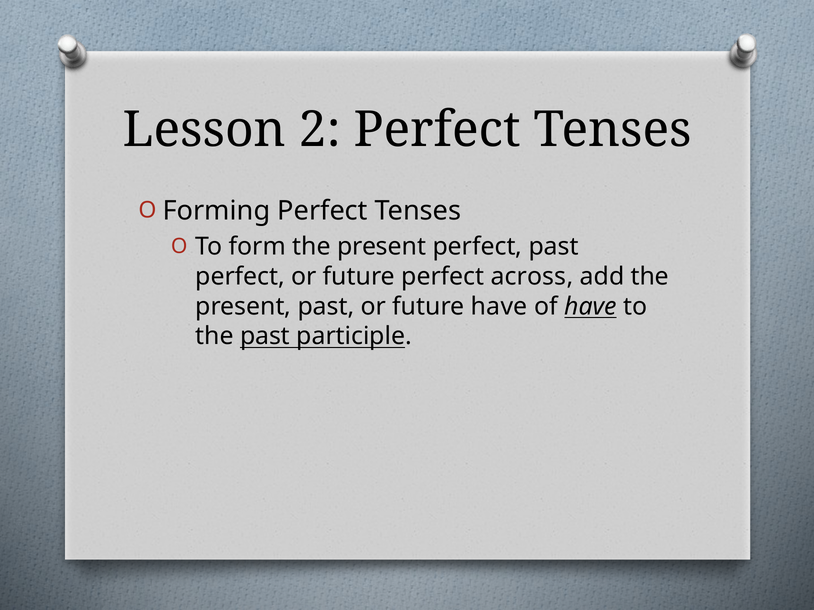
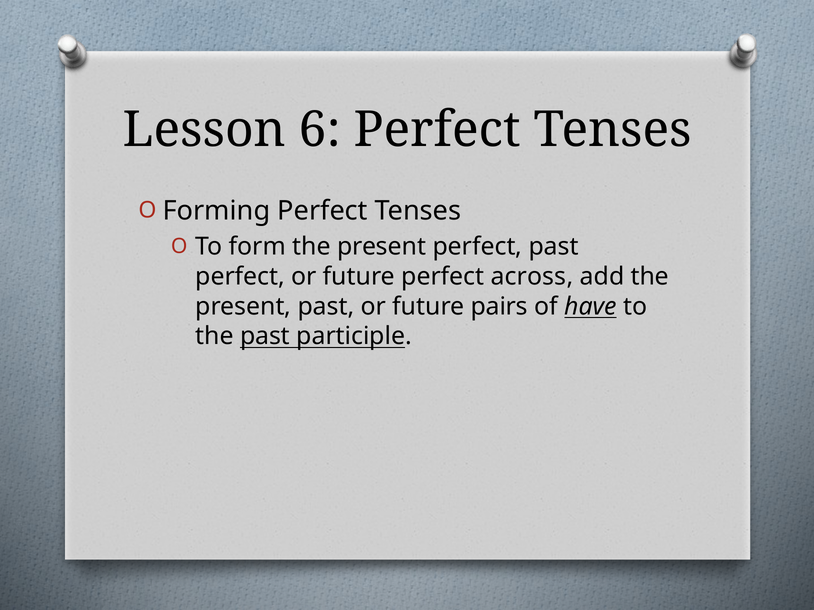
2: 2 -> 6 (320, 130)
future have: have -> pairs (499, 307)
